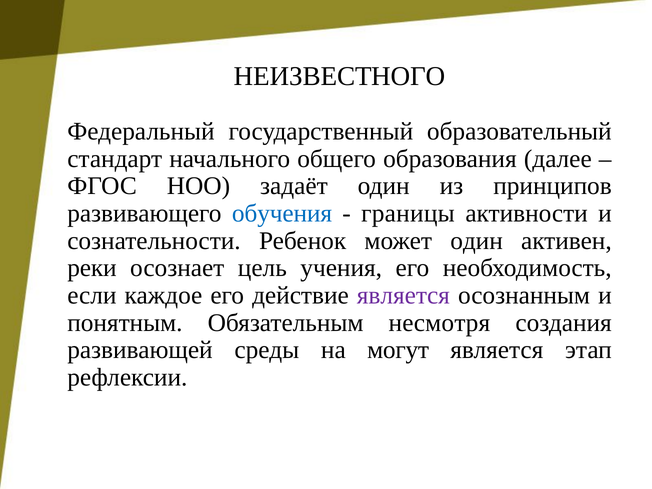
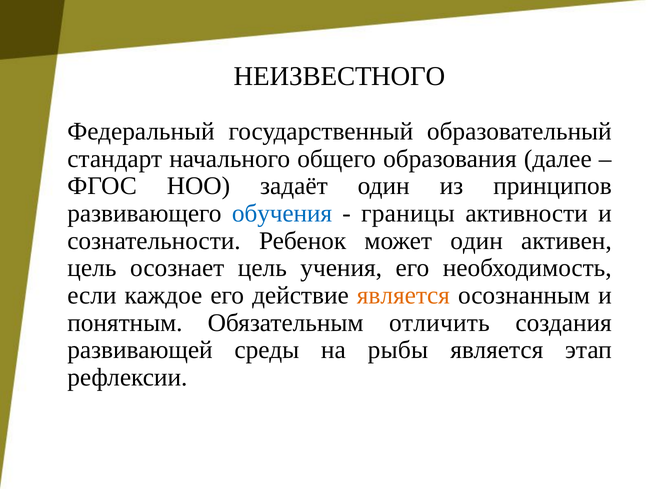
реки: реки -> цель (92, 268)
является colour: purple -> orange (403, 295)
несмотря: несмотря -> отличить (439, 323)
могут: могут -> рыбы (398, 350)
